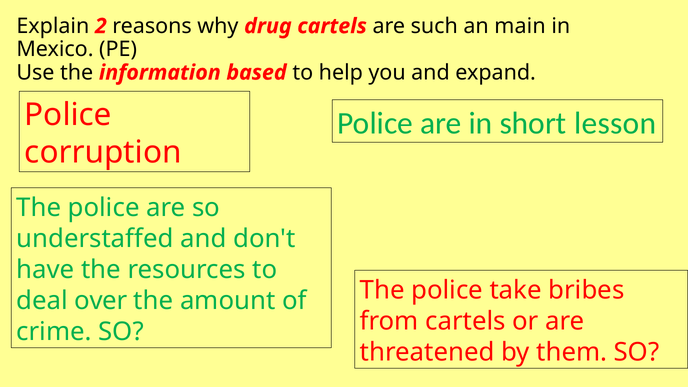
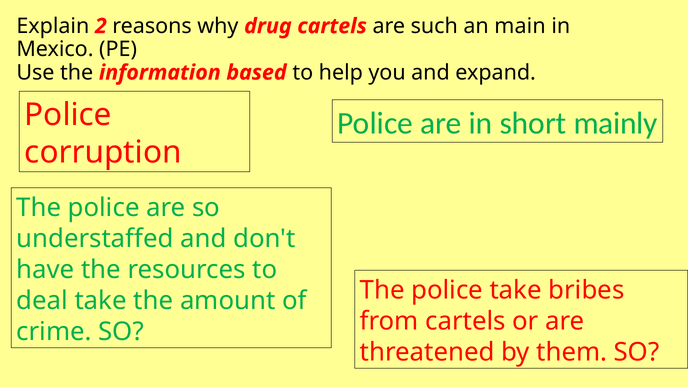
lesson: lesson -> mainly (616, 123)
deal over: over -> take (101, 301)
